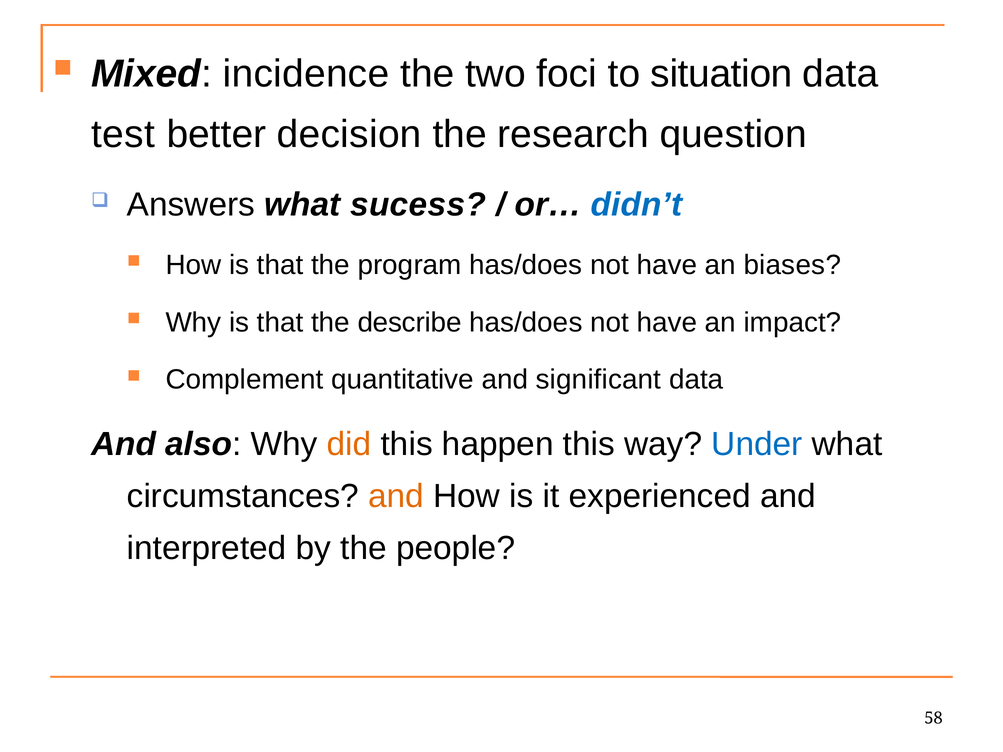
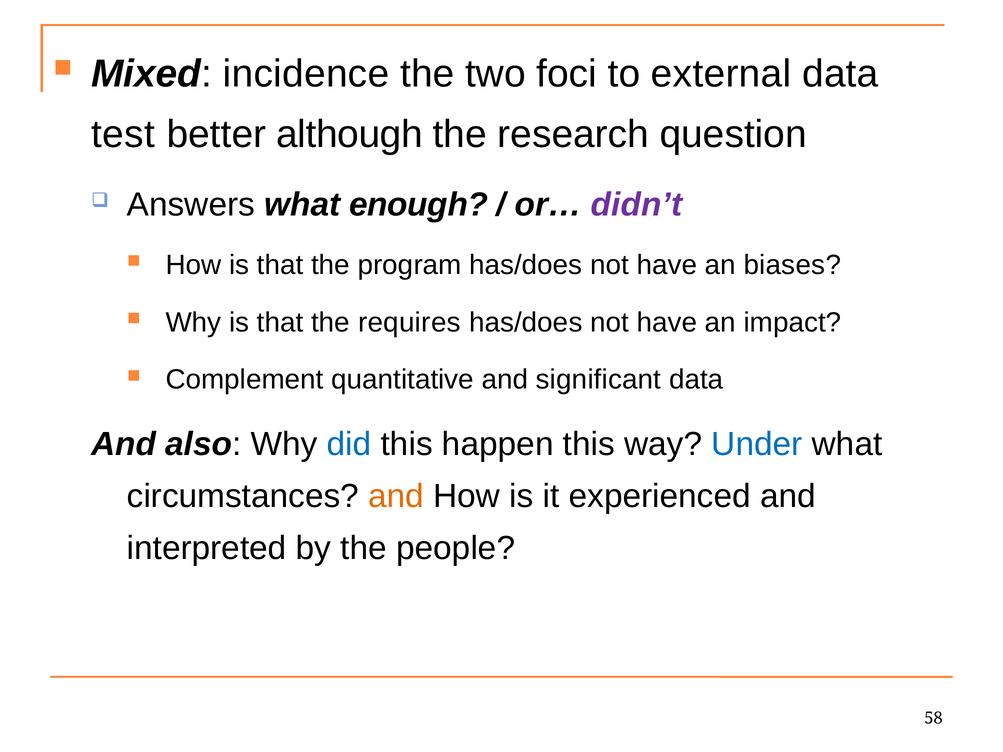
situation: situation -> external (721, 74)
decision: decision -> although (350, 135)
sucess: sucess -> enough (419, 205)
didn’t colour: blue -> purple (637, 205)
describe: describe -> requires (409, 323)
did colour: orange -> blue (349, 444)
